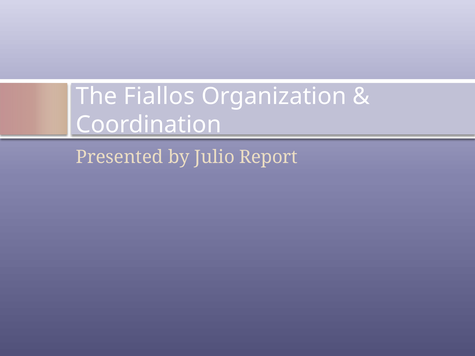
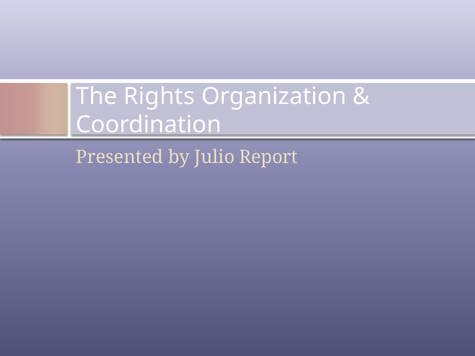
Fiallos: Fiallos -> Rights (159, 96)
